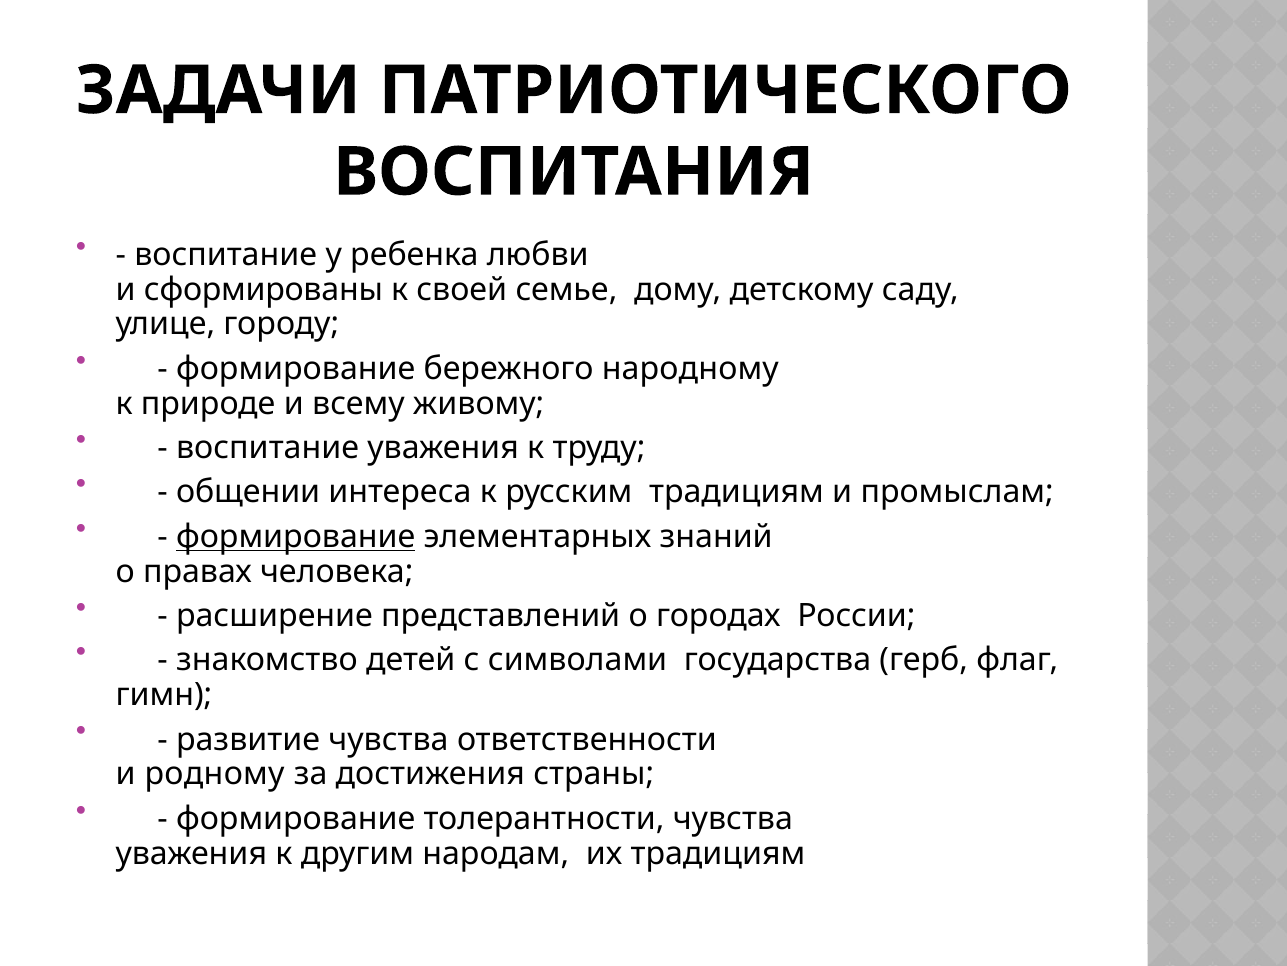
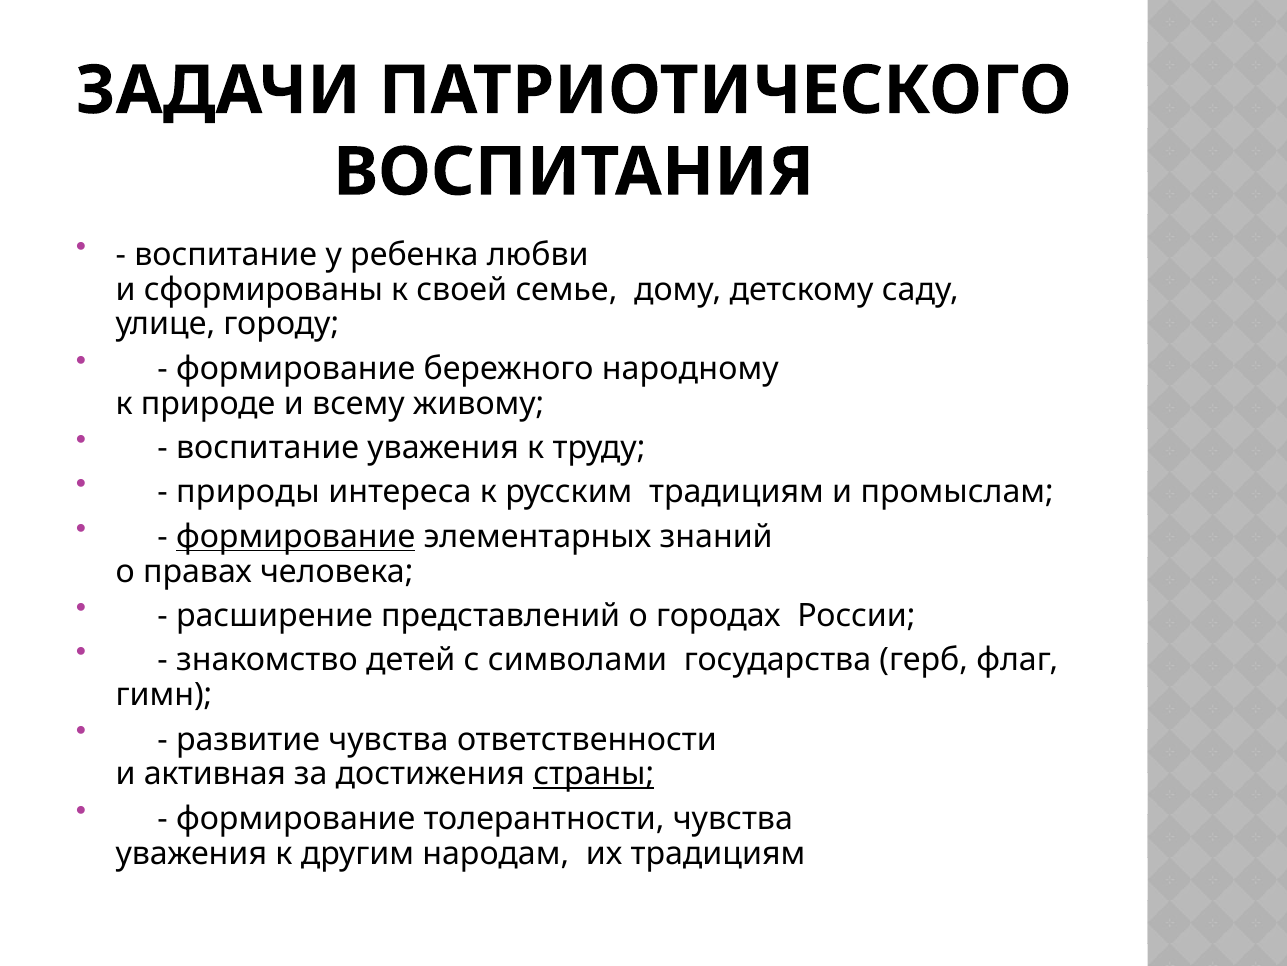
общении: общении -> природы (248, 492)
родному: родному -> активная (215, 774)
страны underline: none -> present (594, 774)
